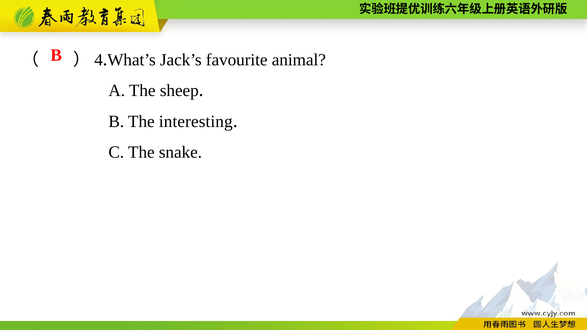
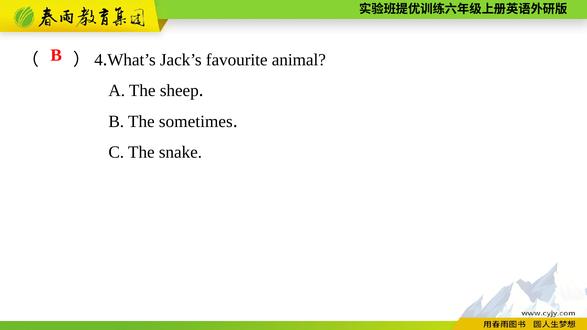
interesting: interesting -> sometimes (196, 122)
